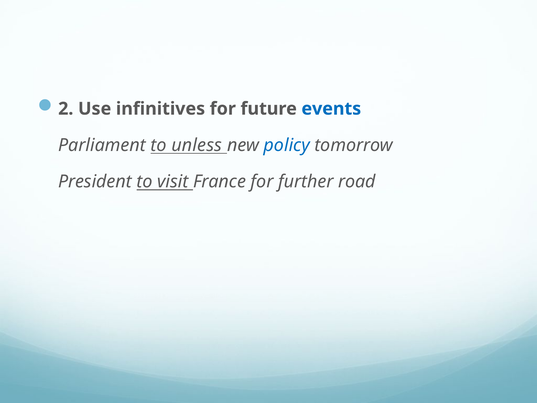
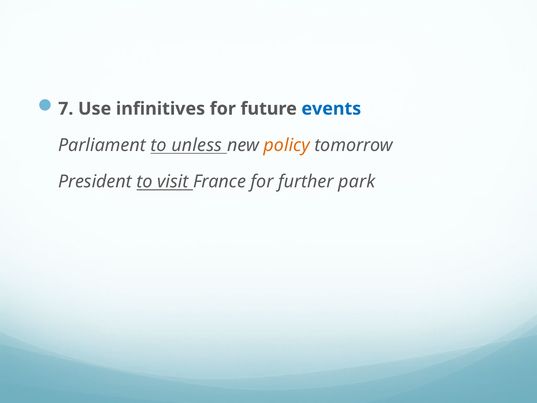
2: 2 -> 7 (66, 109)
policy colour: blue -> orange (287, 145)
road: road -> park (357, 181)
